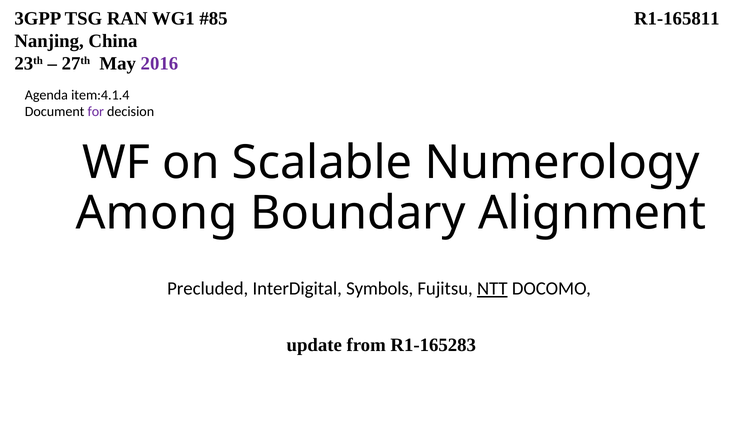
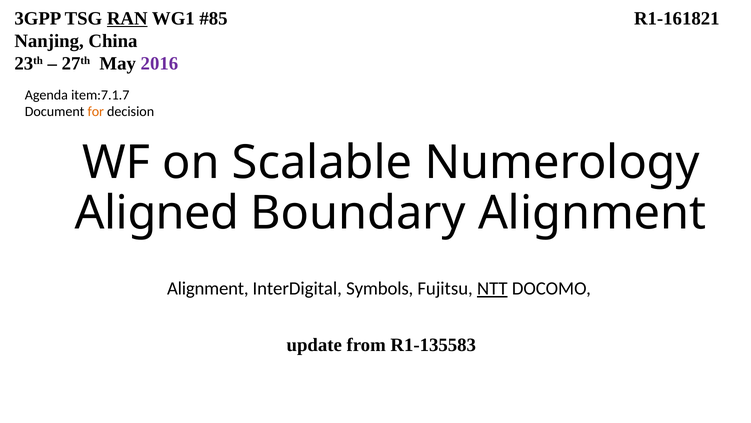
RAN underline: none -> present (127, 18)
R1-165811: R1-165811 -> R1-161821 (677, 18)
item:4.1.4: item:4.1.4 -> item:7.1.7 (100, 95)
for colour: purple -> orange (96, 112)
Among: Among -> Aligned (157, 213)
Precluded: Precluded -> Alignment (208, 288)
R1-165283: R1-165283 -> R1-135583 (433, 344)
